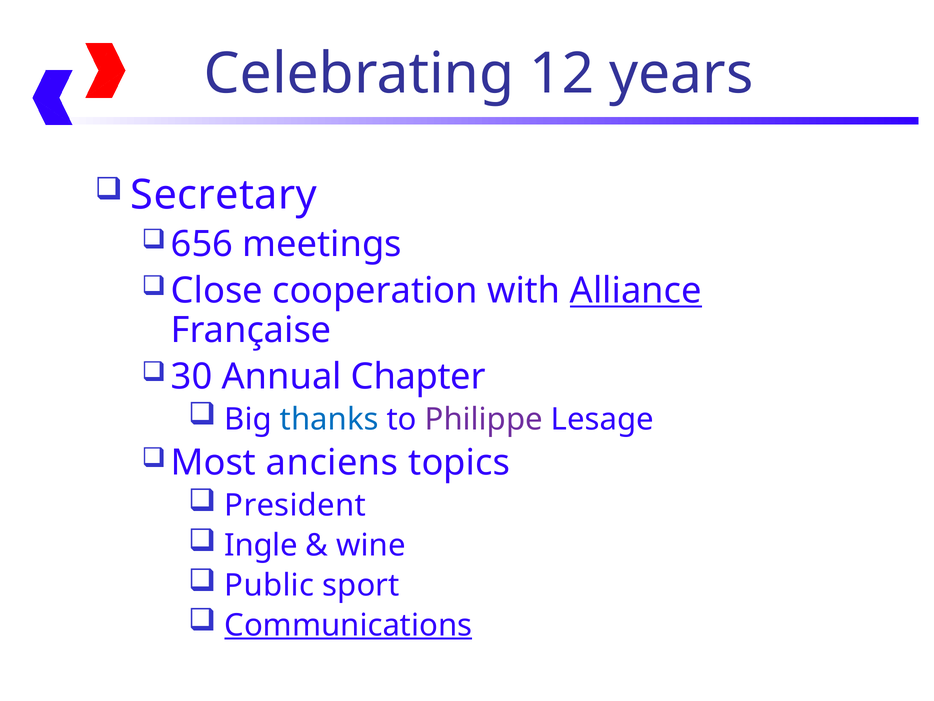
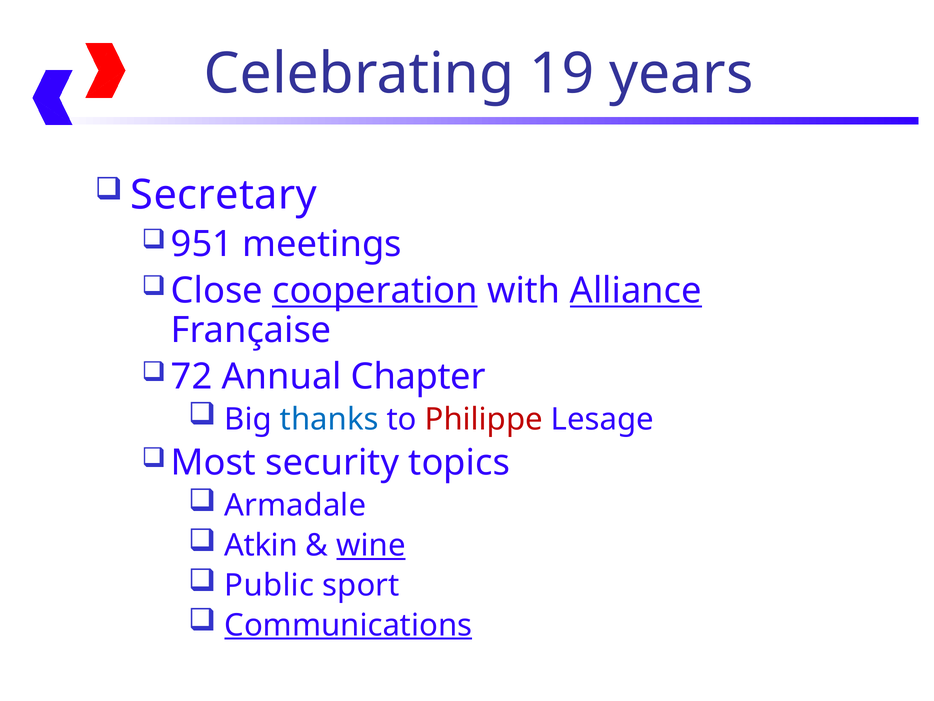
12: 12 -> 19 (562, 74)
656: 656 -> 951 (202, 244)
cooperation underline: none -> present (375, 291)
30: 30 -> 72 (192, 376)
Philippe colour: purple -> red (484, 419)
anciens: anciens -> security (332, 463)
President: President -> Armadale (295, 505)
Ingle: Ingle -> Atkin (261, 545)
wine underline: none -> present (371, 545)
